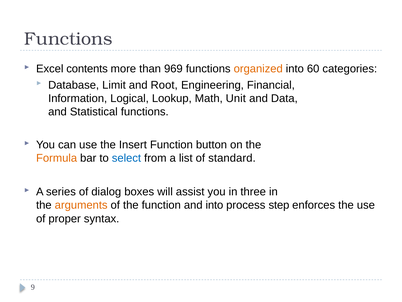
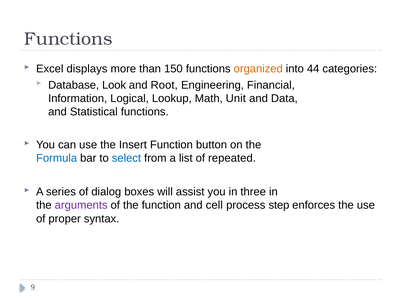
contents: contents -> displays (87, 69)
969: 969 -> 150 (173, 69)
60: 60 -> 44 (313, 69)
Limit: Limit -> Look (114, 85)
Formula colour: orange -> blue (57, 158)
standard: standard -> repeated (232, 158)
arguments colour: orange -> purple (81, 205)
and into: into -> cell (214, 205)
